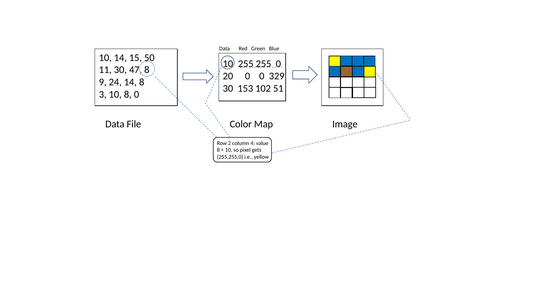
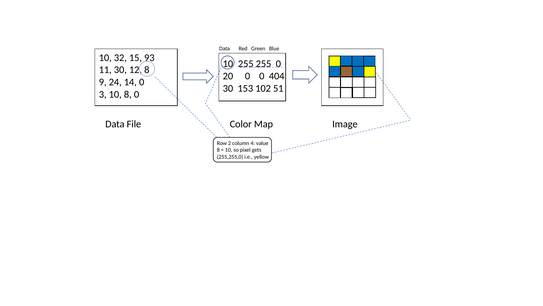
10 14: 14 -> 32 (120, 58)
50: 50 -> 93 (149, 58)
47: 47 -> 12 (136, 70)
329: 329 -> 404 (277, 76)
14 8: 8 -> 0 (142, 82)
